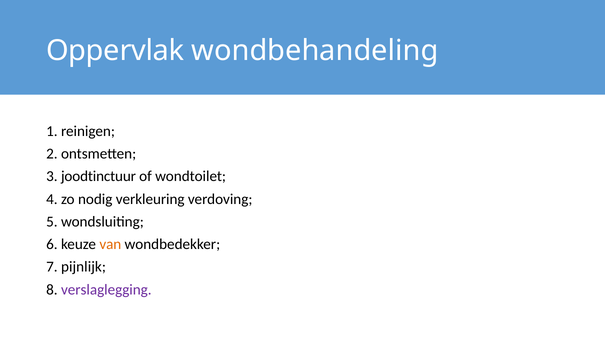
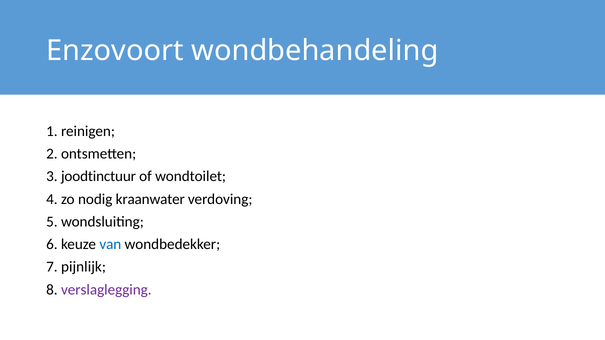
Oppervlak: Oppervlak -> Enzovoort (115, 51)
verkleuring: verkleuring -> kraanwater (150, 199)
van colour: orange -> blue (110, 245)
